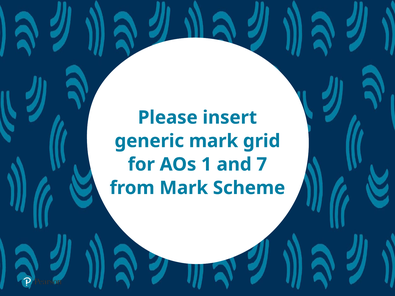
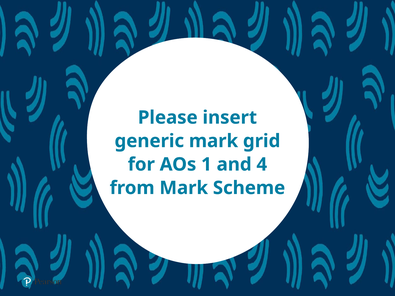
7: 7 -> 4 (262, 165)
